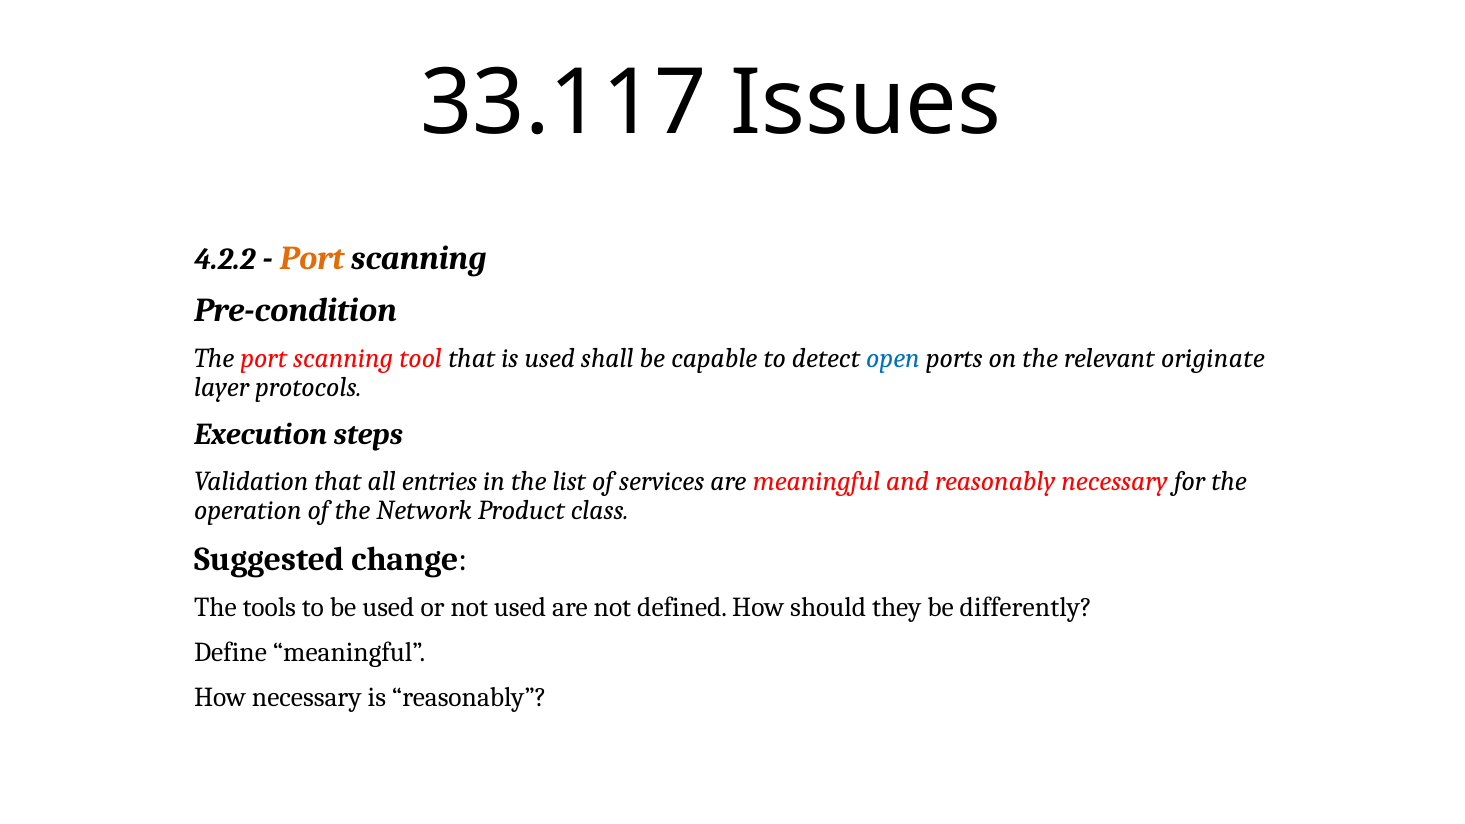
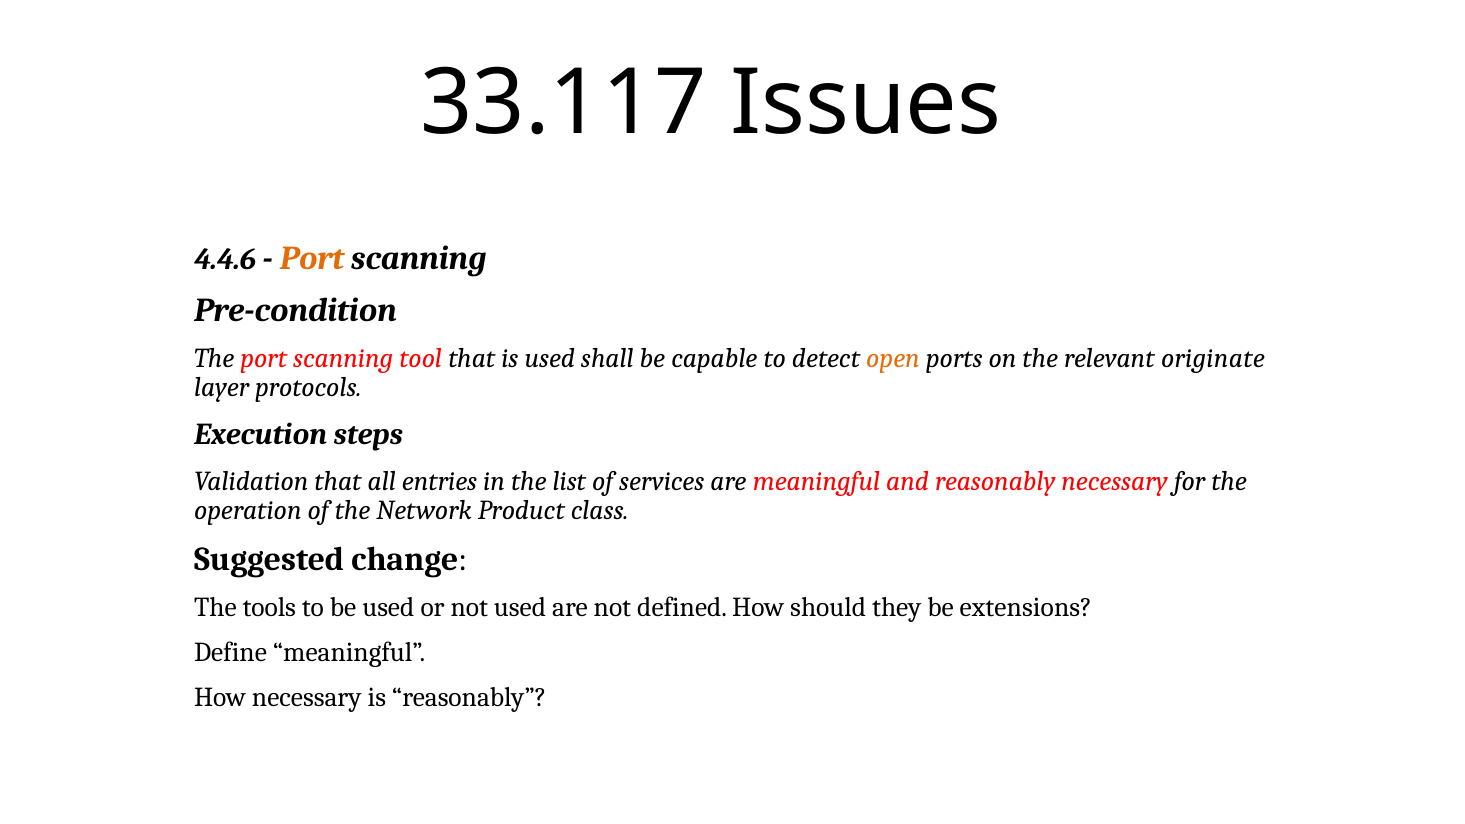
4.2.2: 4.2.2 -> 4.4.6 (225, 260)
open colour: blue -> orange (893, 358)
differently: differently -> extensions (1026, 607)
